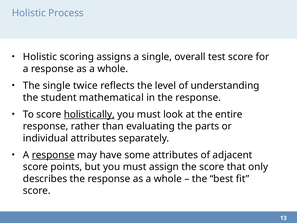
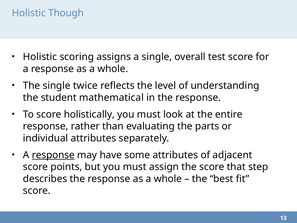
Process: Process -> Though (66, 13)
holistically underline: present -> none (89, 114)
only: only -> step (258, 167)
